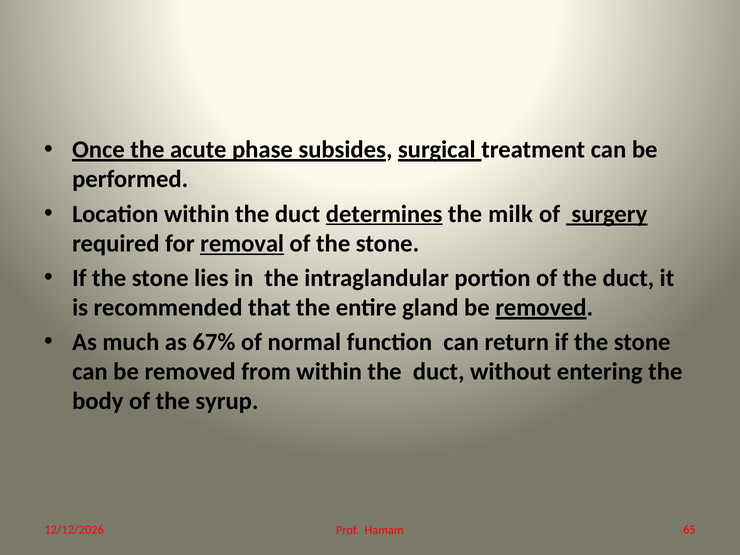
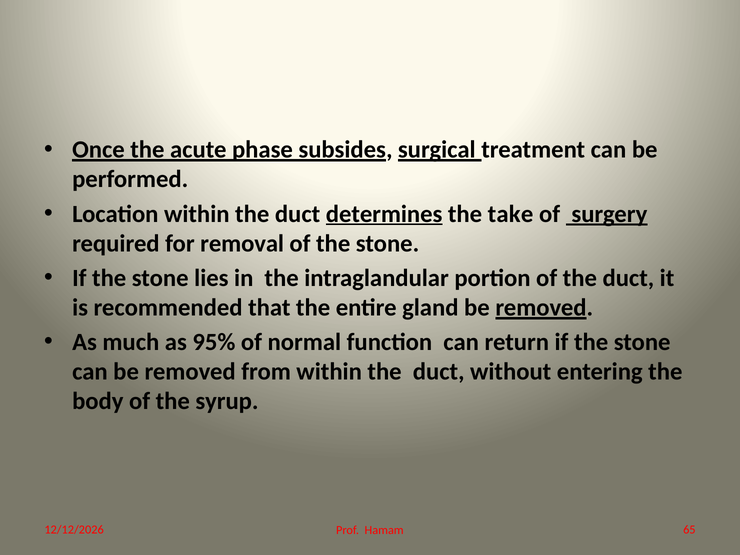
milk: milk -> take (510, 214)
removal underline: present -> none (242, 243)
67%: 67% -> 95% (214, 342)
